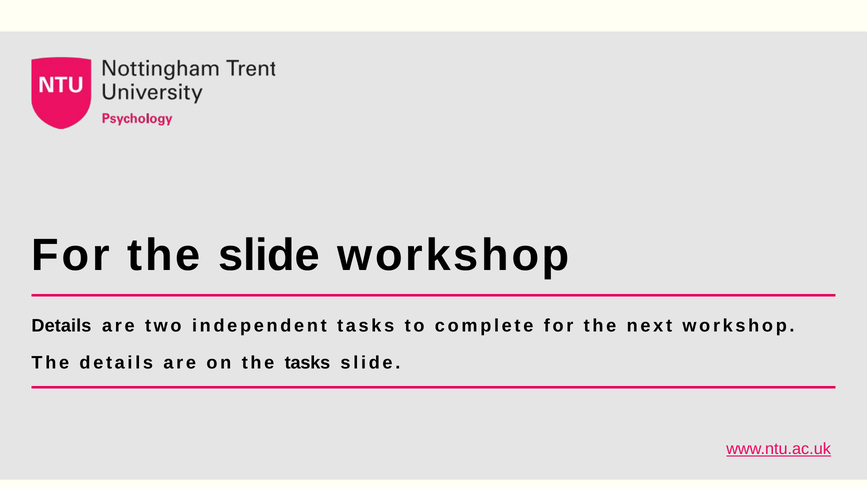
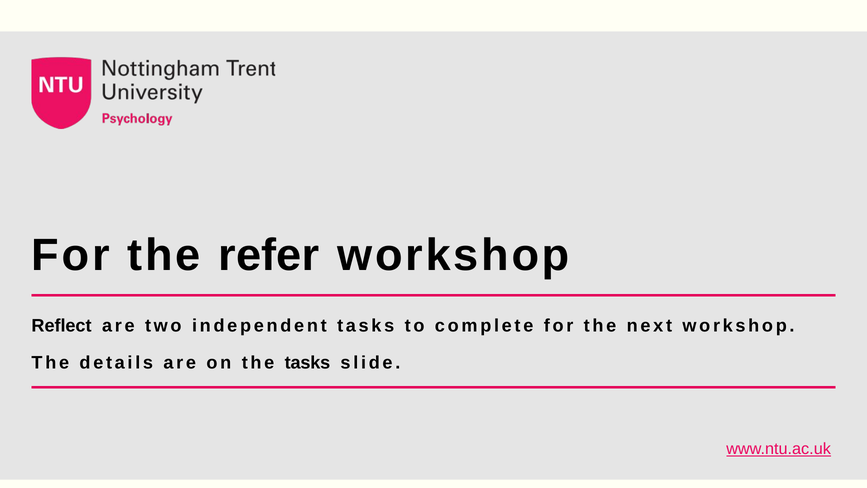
the slide: slide -> refer (269, 255)
Details: Details -> Reflect (62, 326)
